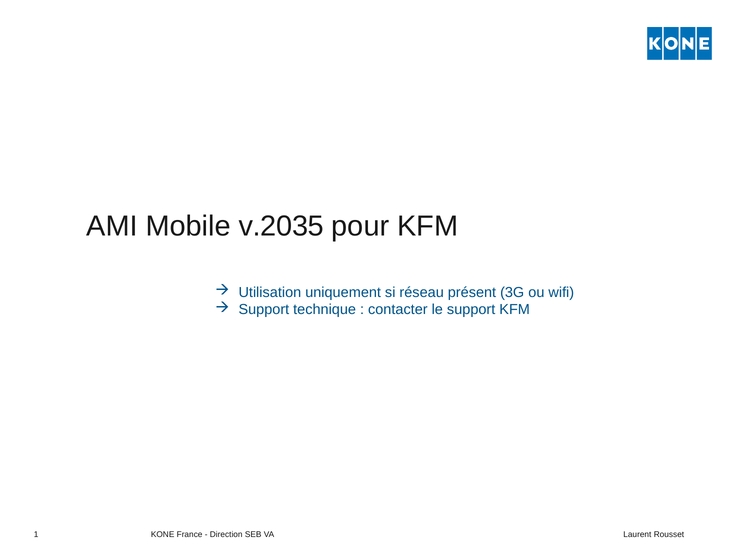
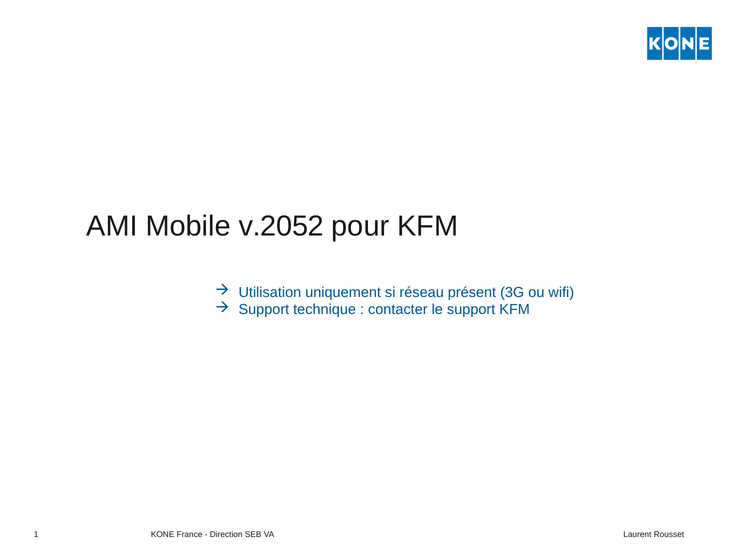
v.2035: v.2035 -> v.2052 (281, 226)
